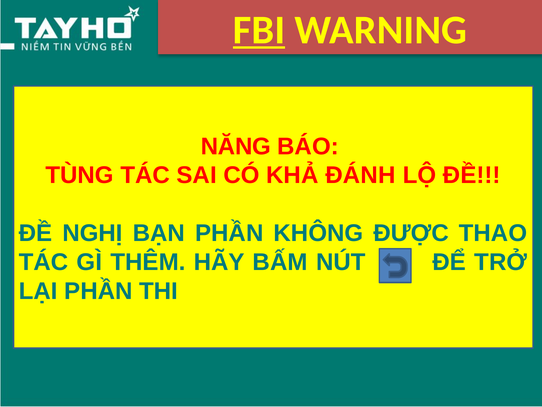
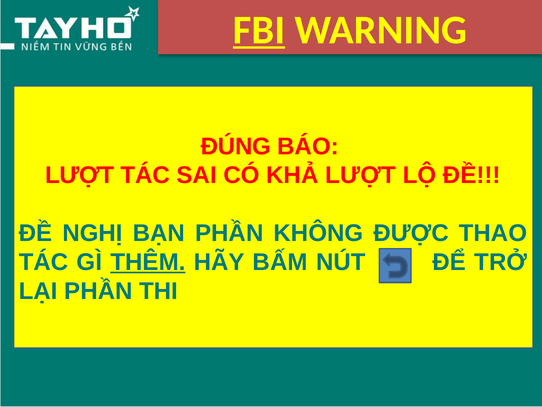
NĂNG: NĂNG -> ĐÚNG (236, 146)
TÙNG: TÙNG -> LƯỢT (80, 175)
KHẢ ĐÁNH: ĐÁNH -> LƯỢT (361, 175)
THÊM underline: none -> present (148, 262)
